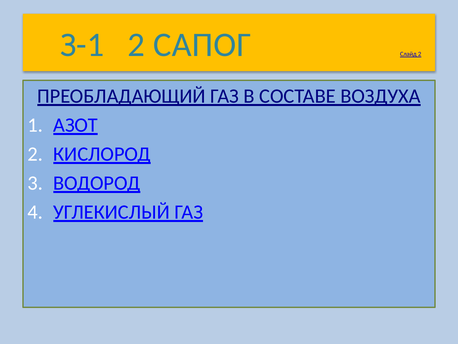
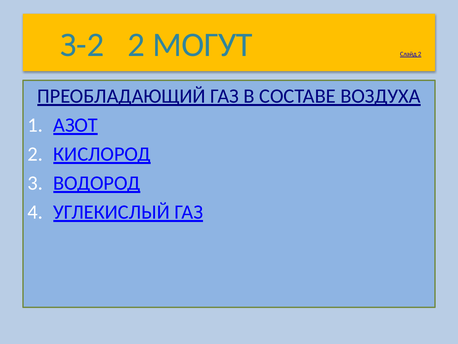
З-1: З-1 -> З-2 (82, 45)
САПОГ: САПОГ -> МОГУТ (203, 45)
